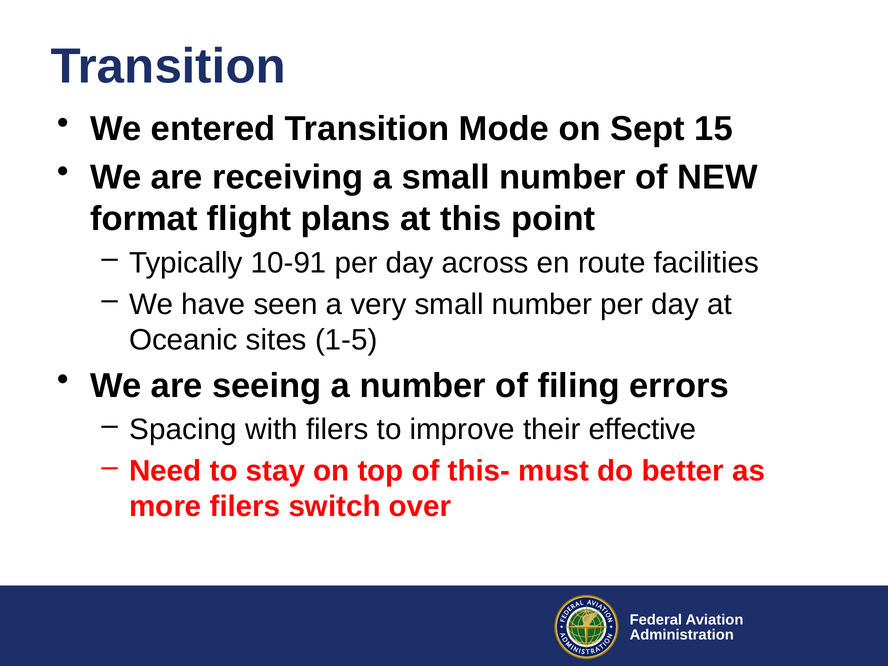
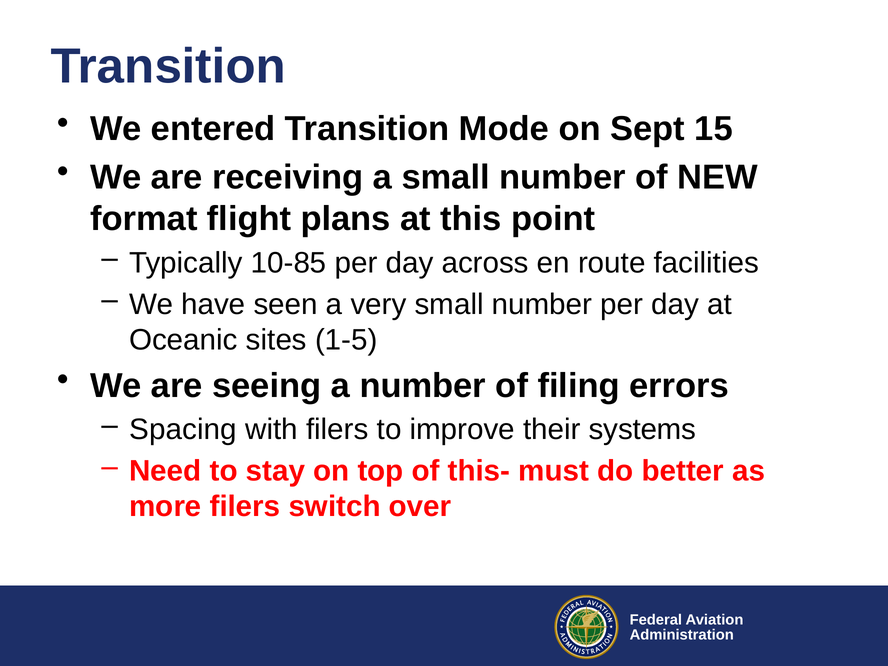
10-91: 10-91 -> 10-85 (289, 263)
effective: effective -> systems (642, 430)
